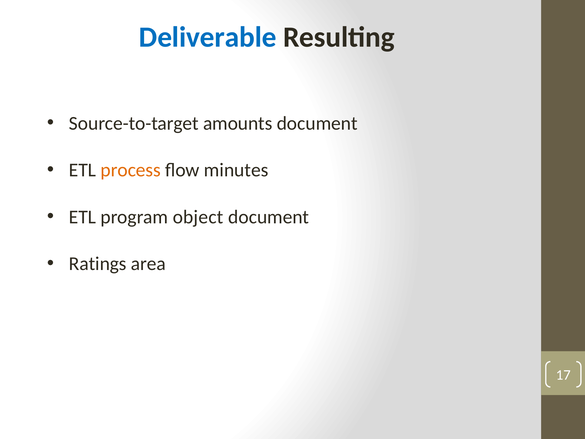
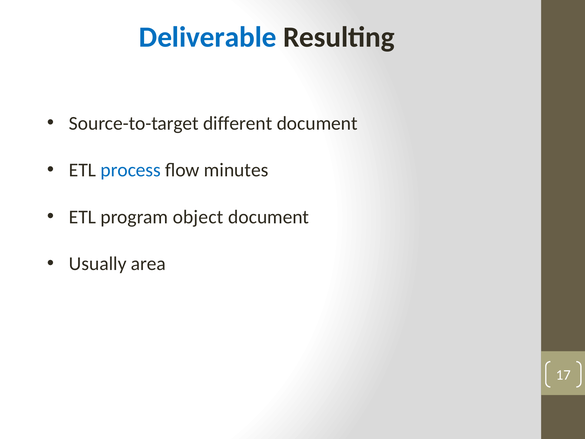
amounts: amounts -> different (238, 123)
process colour: orange -> blue (131, 170)
Ratings: Ratings -> Usually (98, 264)
